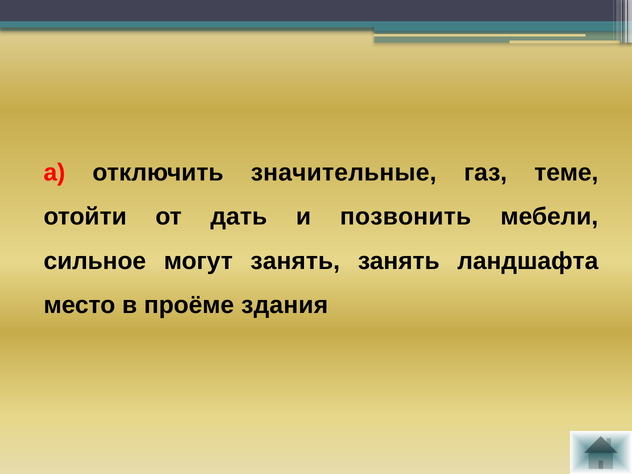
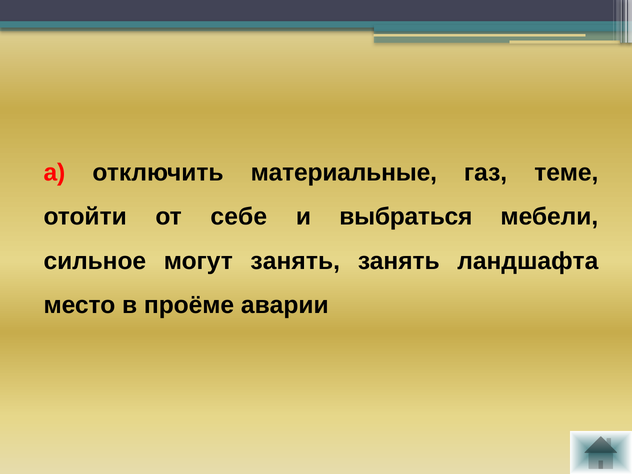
значительные: значительные -> материальные (344, 173)
дать: дать -> себе (239, 217)
позвонить: позвонить -> выбраться (406, 217)
здания: здания -> аварии (285, 305)
